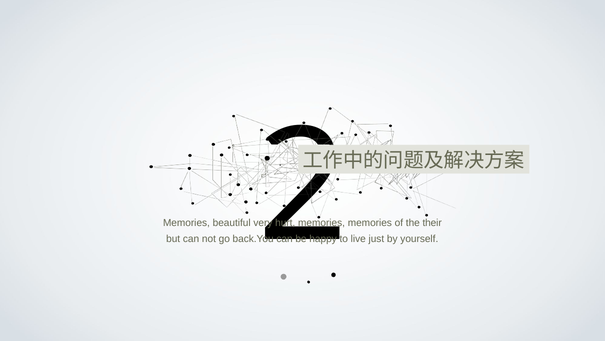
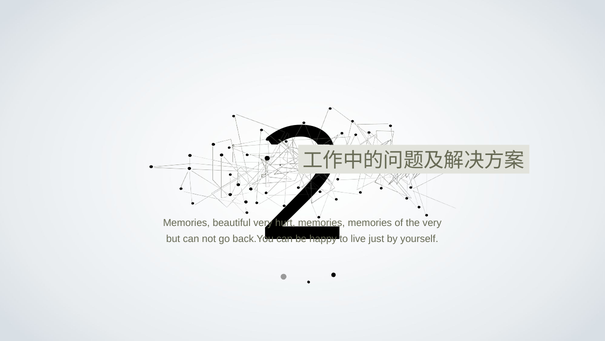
the their: their -> very (432, 223)
